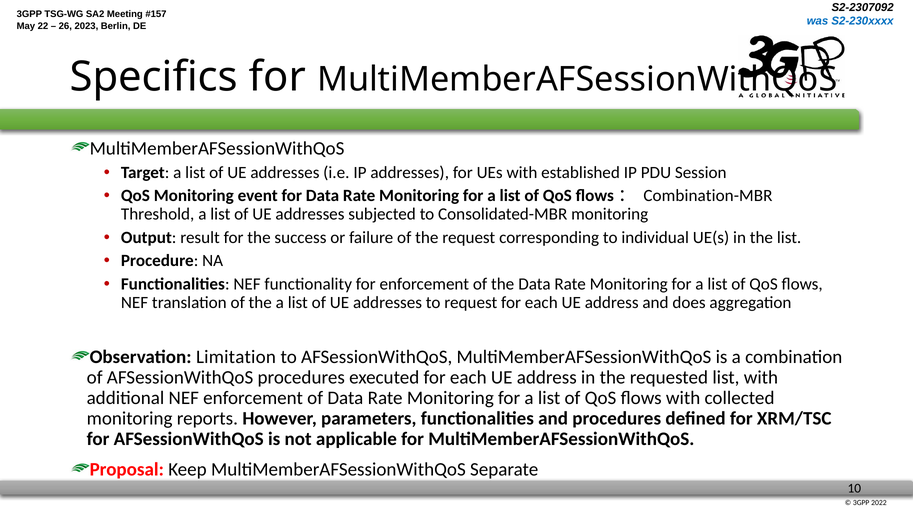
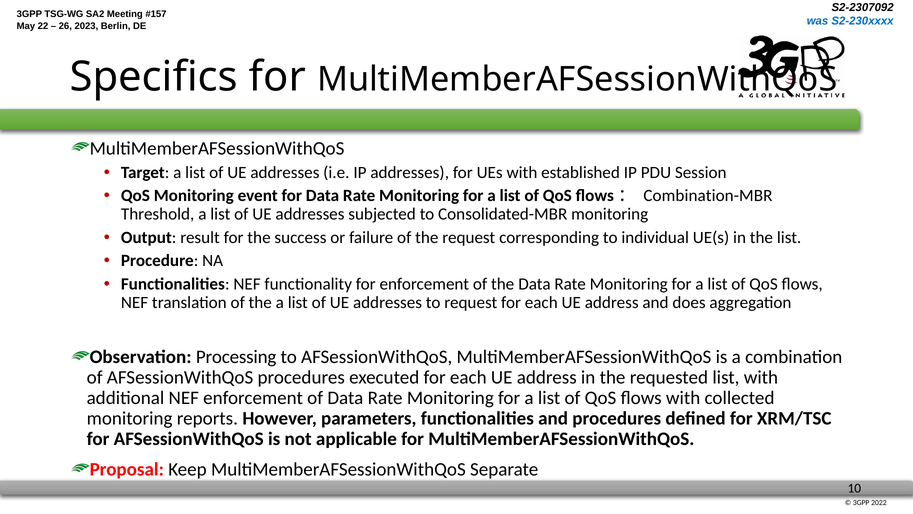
Limitation: Limitation -> Processing (236, 357)
